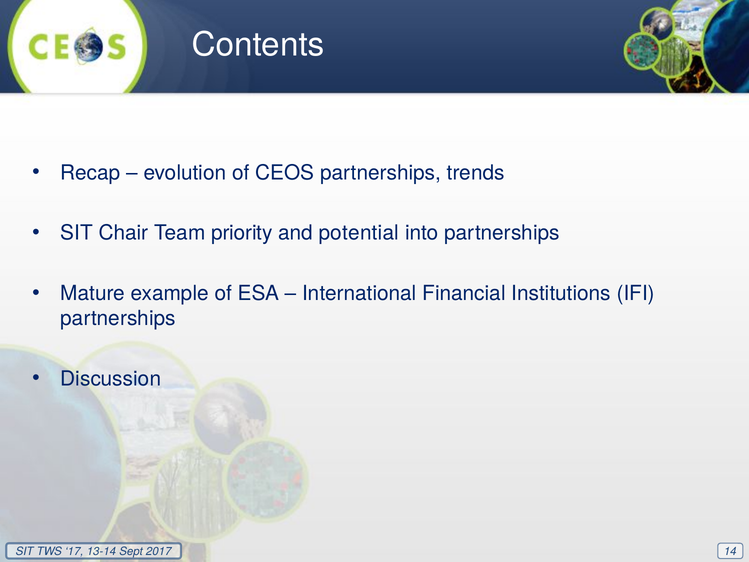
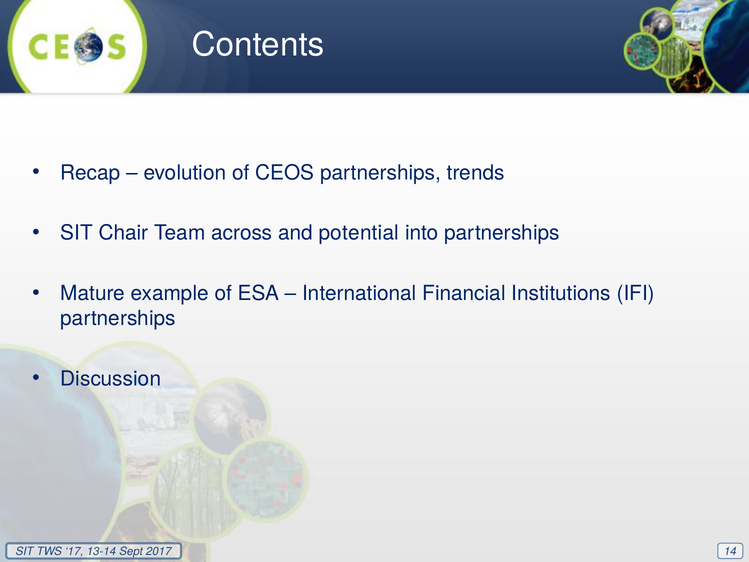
priority: priority -> across (242, 233)
